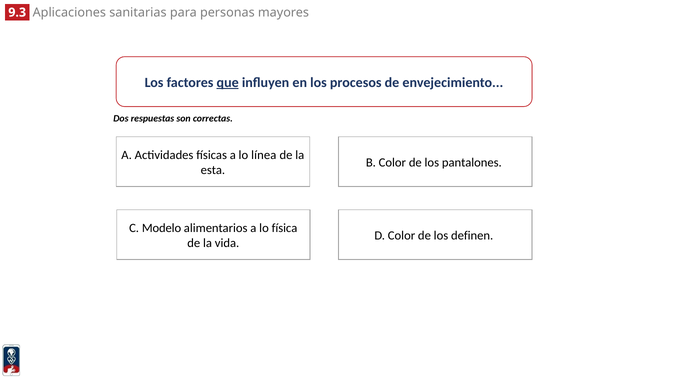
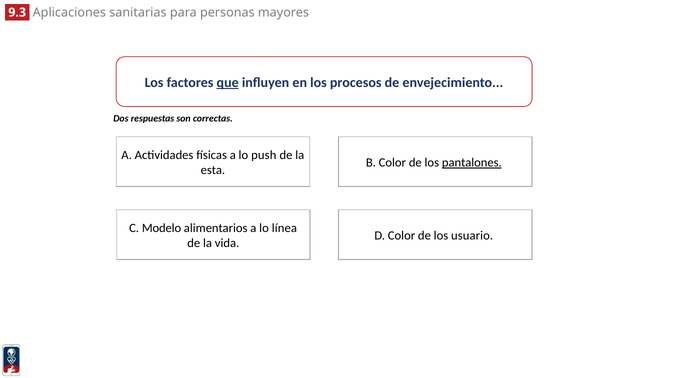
línea: línea -> push (264, 155)
pantalones underline: none -> present (472, 163)
física: física -> línea (284, 228)
definen: definen -> usuario (472, 236)
